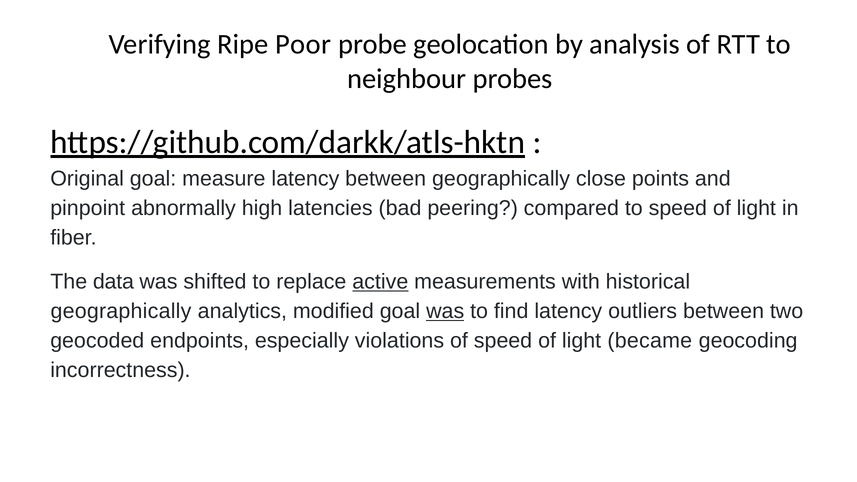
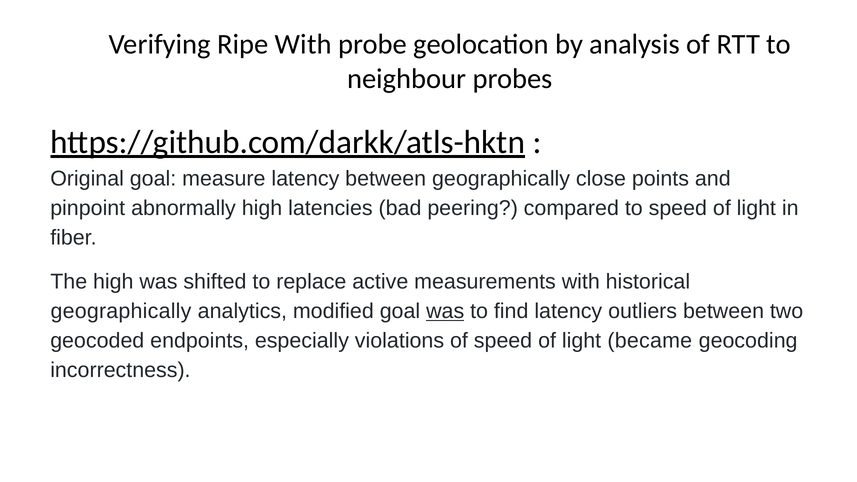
Ripe Poor: Poor -> With (303, 44)
The data: data -> high (113, 282)
active underline: present -> none (380, 282)
